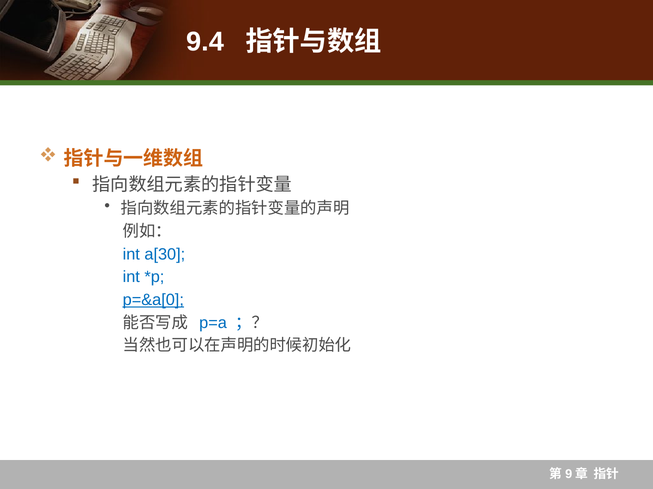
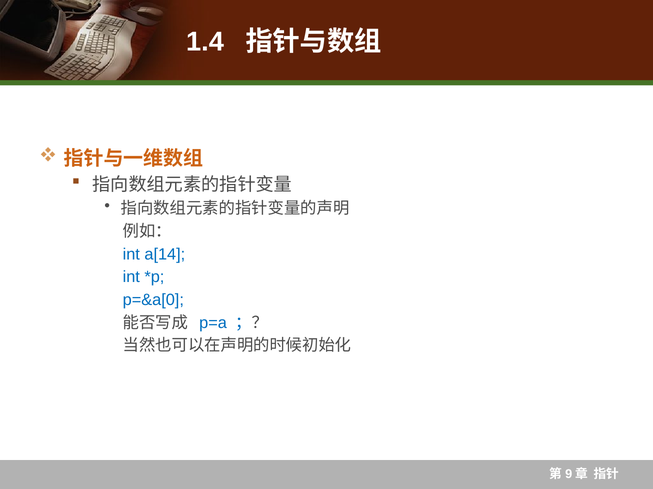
9.4: 9.4 -> 1.4 (205, 42)
a[30: a[30 -> a[14 (165, 255)
p=&a[0 underline: present -> none (153, 300)
